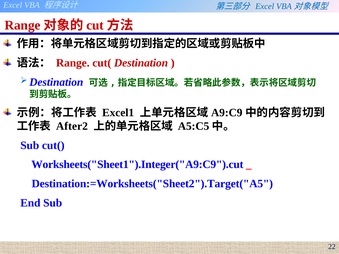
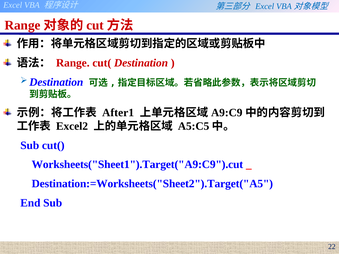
Excel1: Excel1 -> After1 (118, 113)
After2: After2 -> Excel2 (72, 126)
Worksheets("Sheet1").Integer("A9:C9").cut: Worksheets("Sheet1").Integer("A9:C9").cut -> Worksheets("Sheet1").Target("A9:C9").cut (137, 165)
